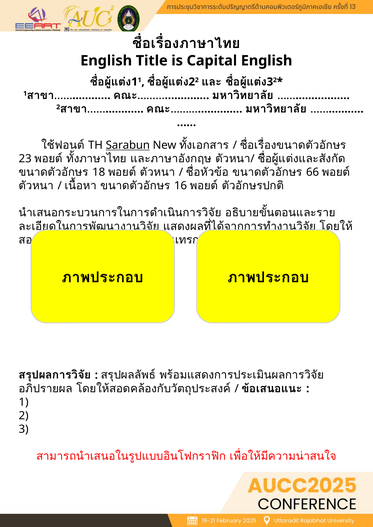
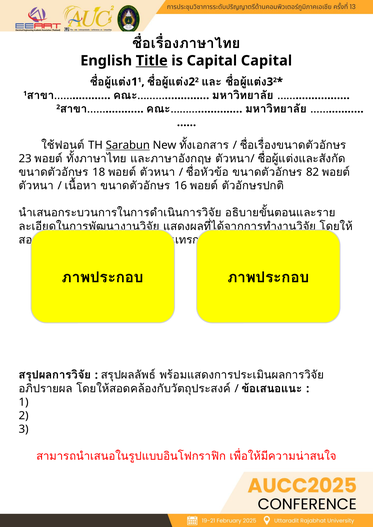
Title underline: none -> present (152, 61)
Capital English: English -> Capital (267, 61)
66: 66 -> 82 (313, 172)
